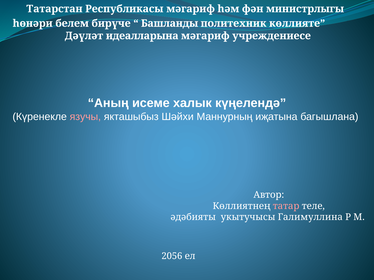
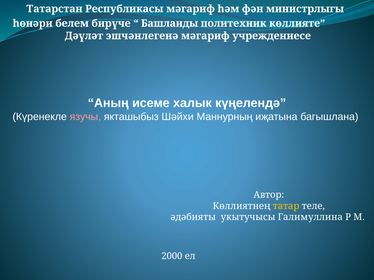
идеалларына: идеалларына -> эшчәнлегенә (142, 36)
татар colour: pink -> yellow (286, 206)
2056: 2056 -> 2000 (172, 256)
